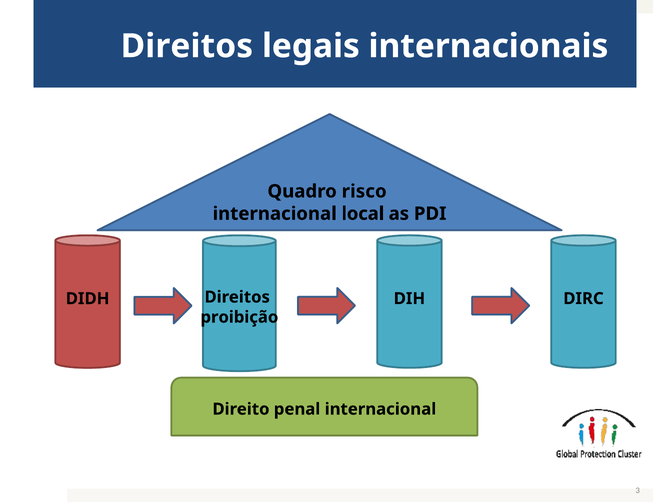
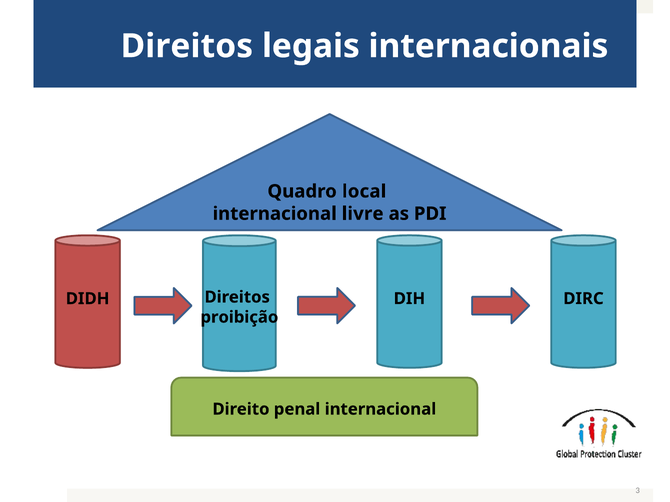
risco: risco -> local (364, 192)
local: local -> livre (363, 214)
